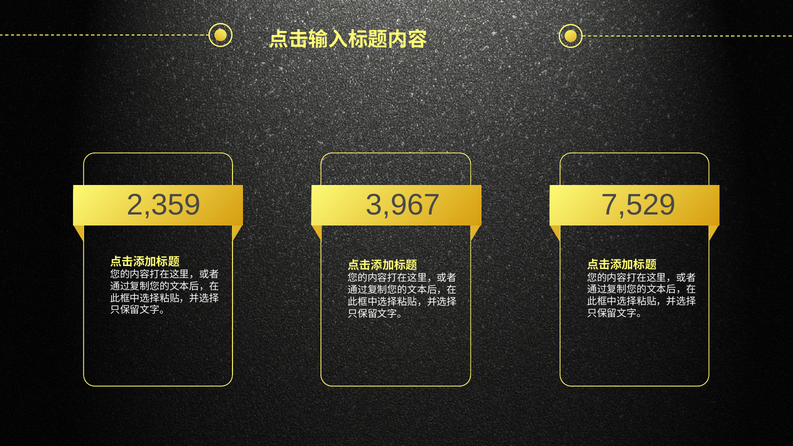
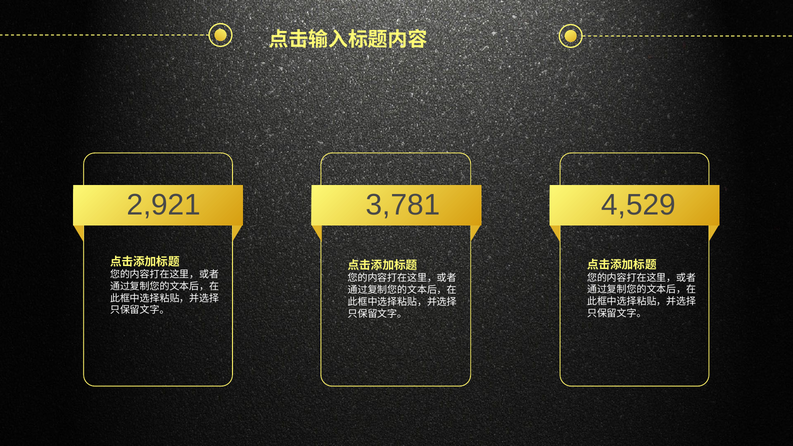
2,359: 2,359 -> 2,921 (164, 205)
3,967: 3,967 -> 3,781 (403, 205)
7,529: 7,529 -> 4,529 (639, 205)
